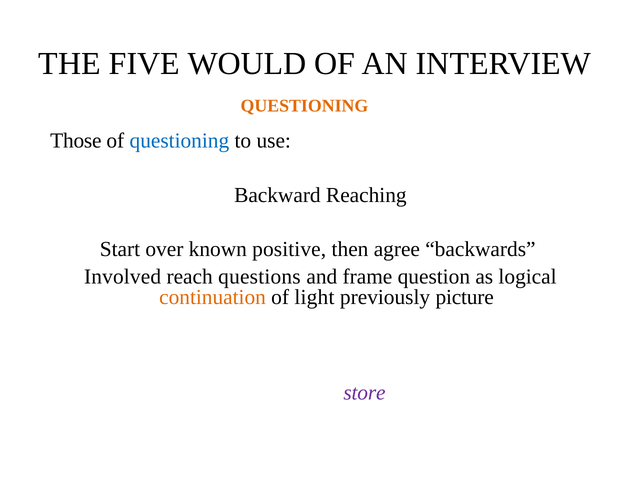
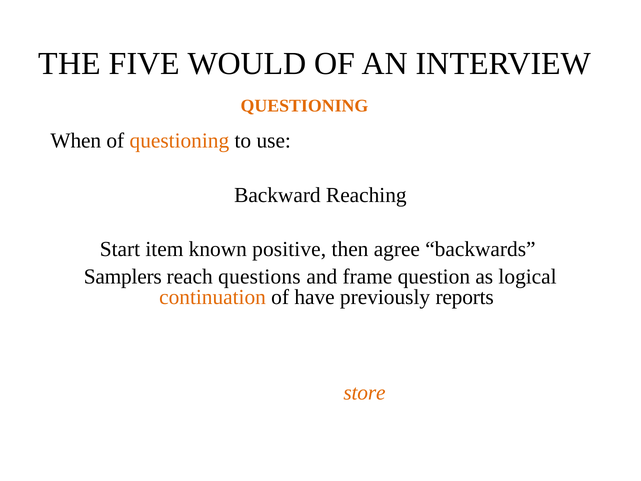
Those: Those -> When (76, 141)
questioning colour: blue -> orange (179, 141)
over: over -> item (164, 249)
Involved: Involved -> Samplers (123, 277)
of light: light -> have (315, 297)
picture: picture -> reports (465, 297)
store colour: purple -> orange (364, 392)
